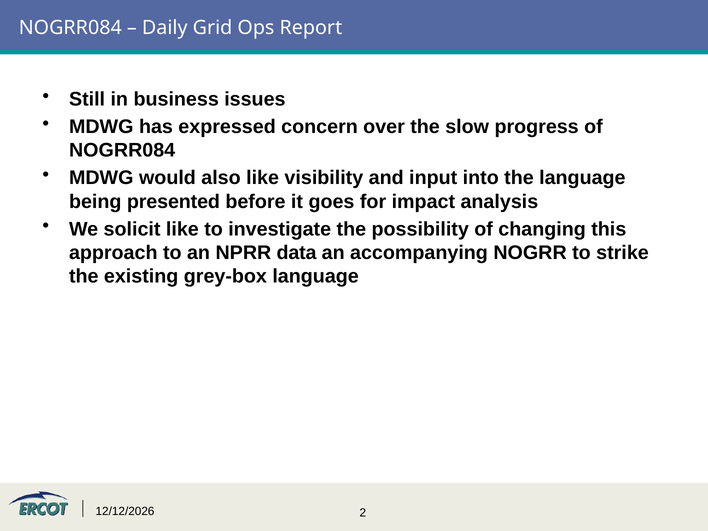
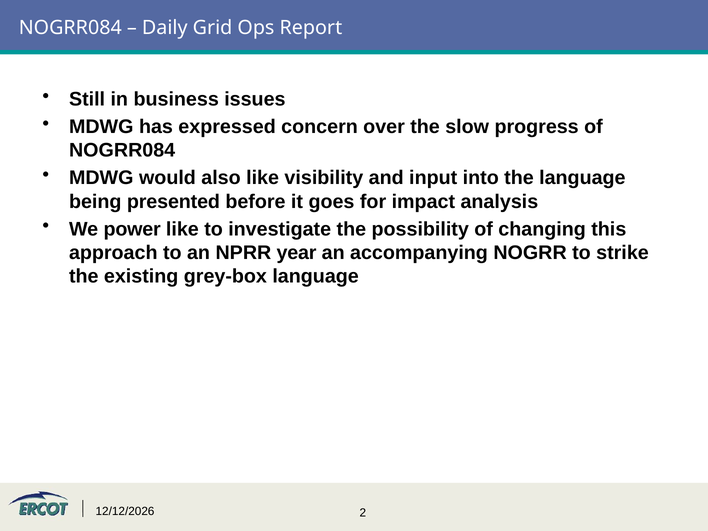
solicit: solicit -> power (132, 229)
data: data -> year (297, 253)
